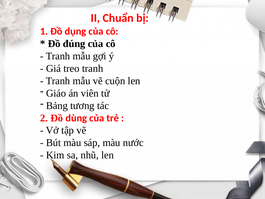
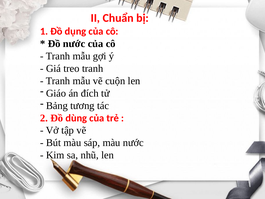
Đồ đúng: đúng -> nước (74, 44)
viên: viên -> đích (90, 93)
